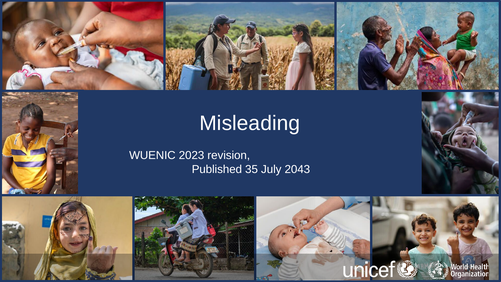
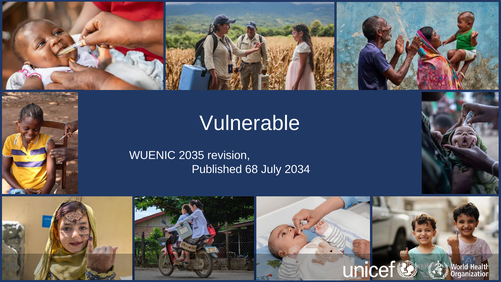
Misleading: Misleading -> Vulnerable (250, 123)
2023: 2023 -> 2035 (192, 155)
35: 35 -> 68 (252, 169)
2043: 2043 -> 2034 (297, 169)
